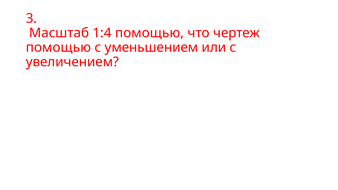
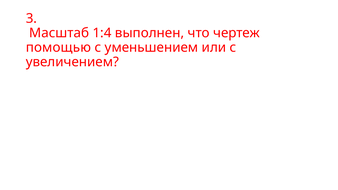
1:4 помощью: помощью -> выполнен (150, 33)
